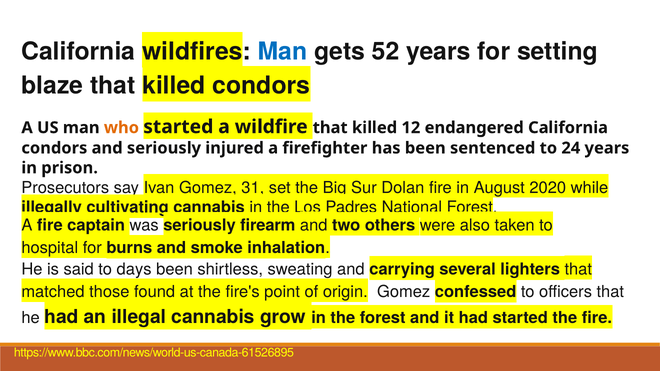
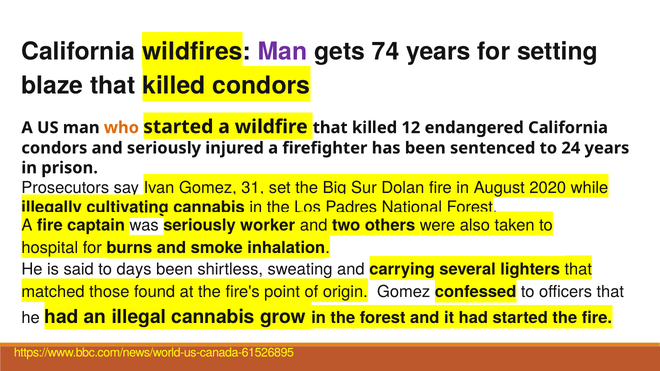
Man colour: blue -> purple (282, 52)
52: 52 -> 74 (386, 52)
firearm: firearm -> worker (268, 225)
